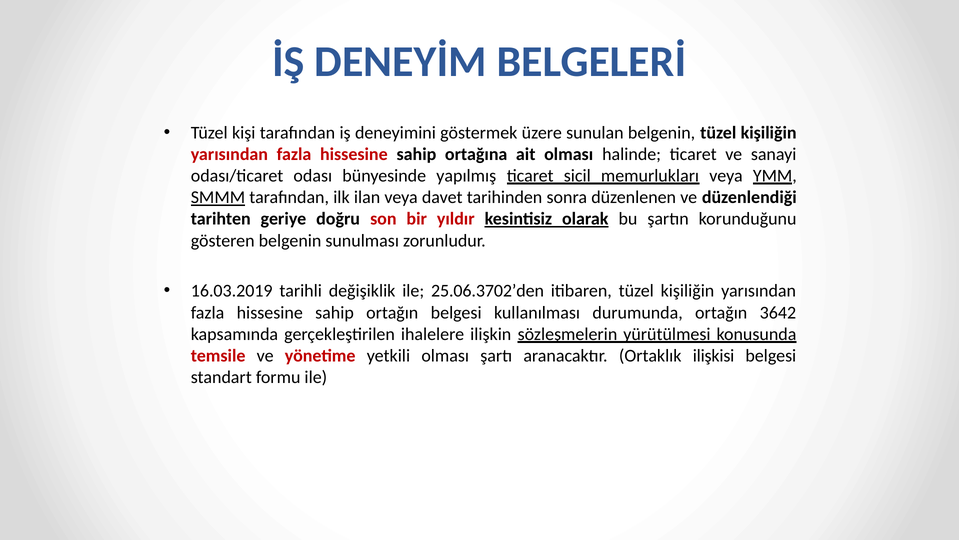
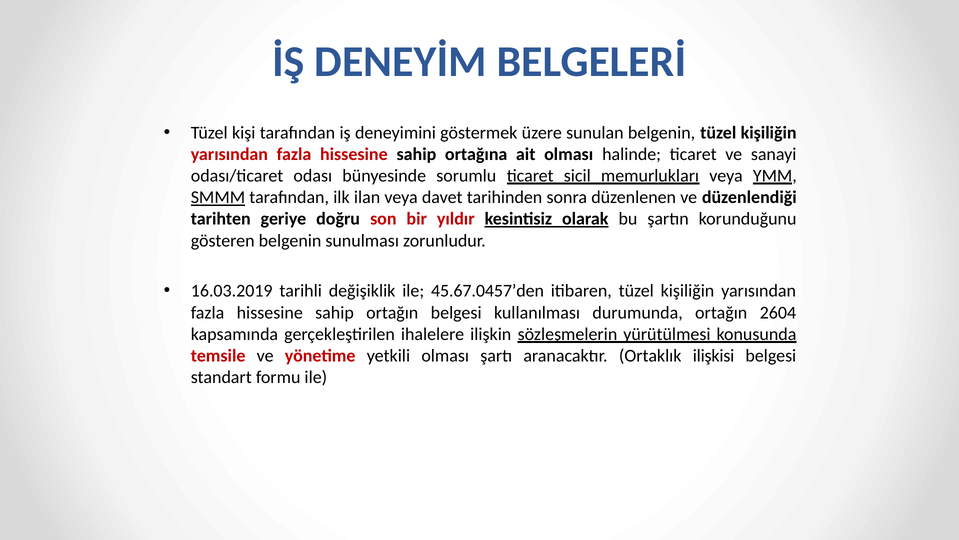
yapılmış: yapılmış -> sorumlu (466, 176)
25.06.3702’den: 25.06.3702’den -> 45.67.0457’den (488, 291)
3642: 3642 -> 2604 (778, 312)
